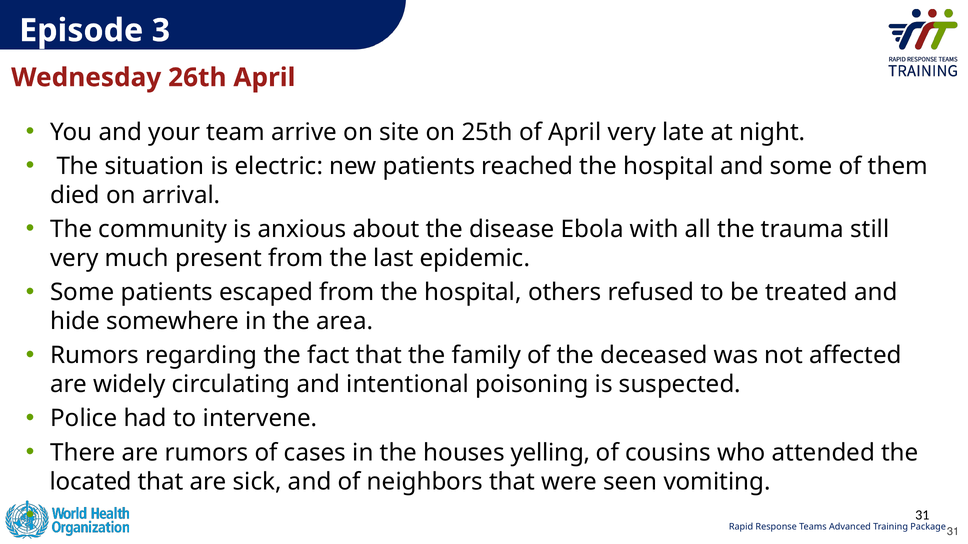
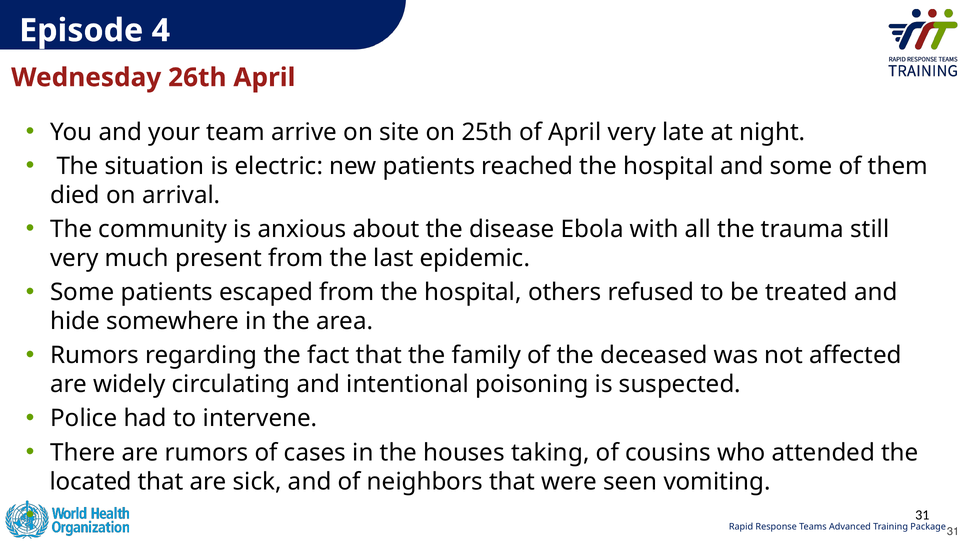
3: 3 -> 4 (161, 31)
yelling: yelling -> taking (550, 453)
